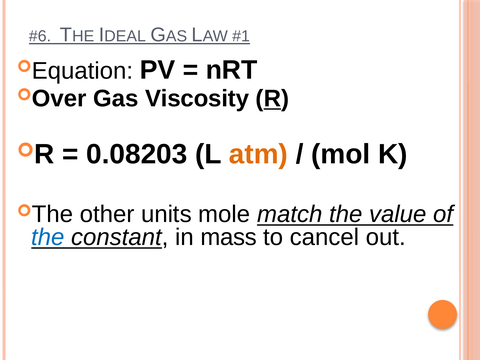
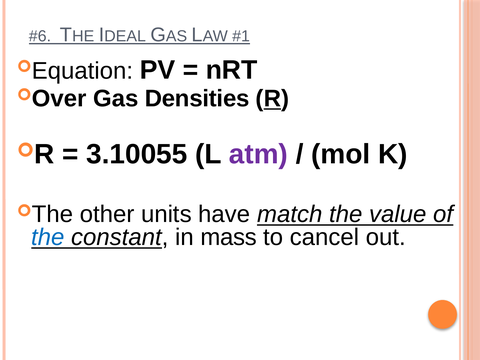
Viscosity: Viscosity -> Densities (197, 99)
0.08203: 0.08203 -> 3.10055 (137, 154)
atm colour: orange -> purple (258, 154)
mole: mole -> have (224, 214)
